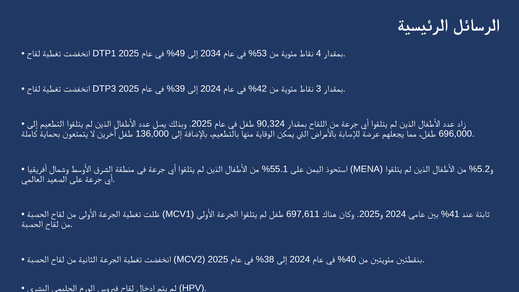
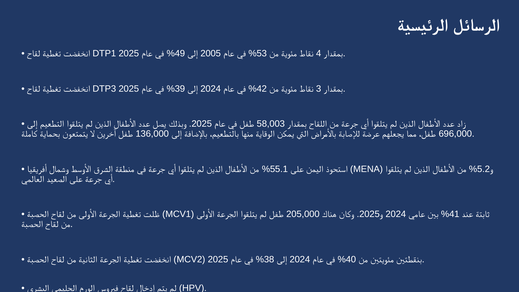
2034: 2034 -> 2005 (211, 54)
90,324: 90,324 -> 58,003 (271, 124)
697,611: 697,611 -> 205,000 (303, 214)
